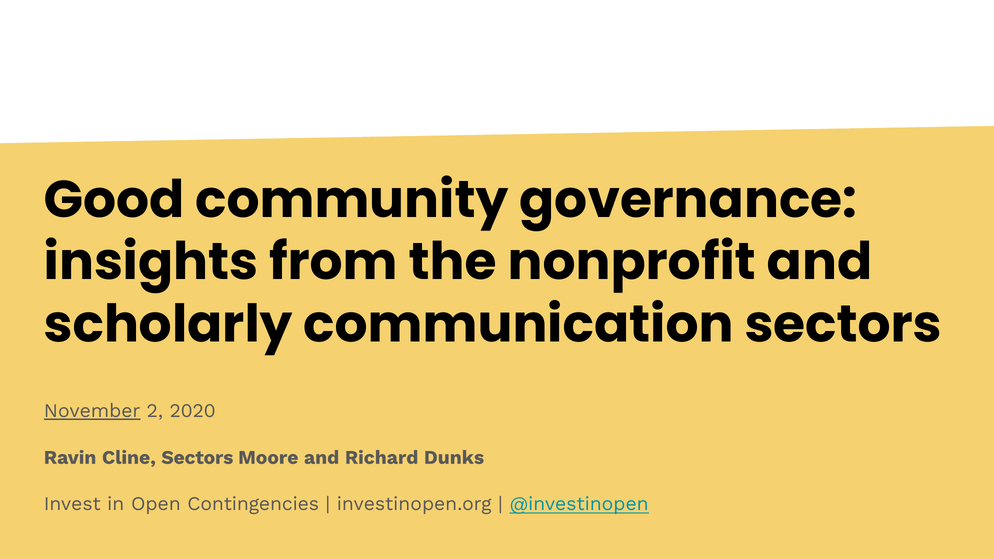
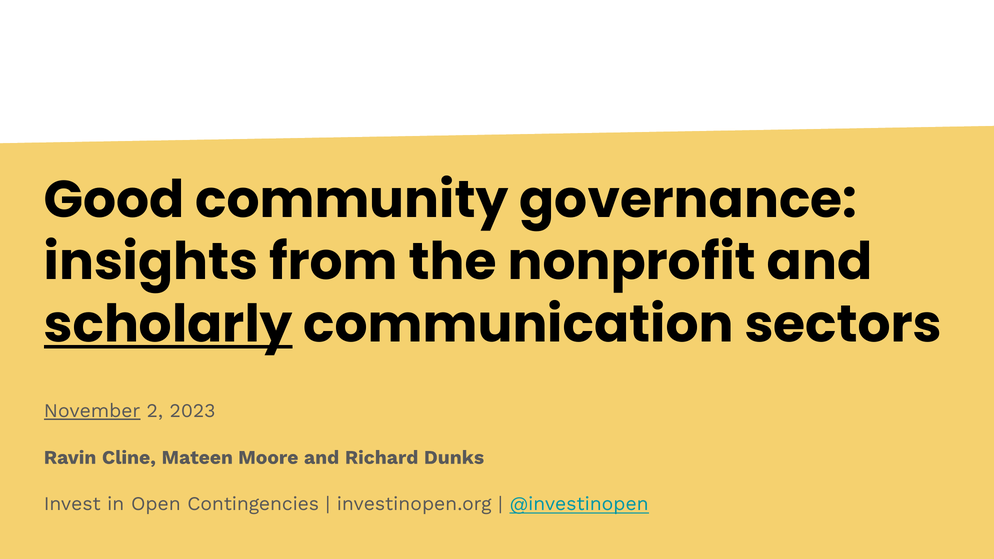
scholarly underline: none -> present (168, 324)
2020: 2020 -> 2023 (193, 411)
Cline Sectors: Sectors -> Mateen (197, 458)
